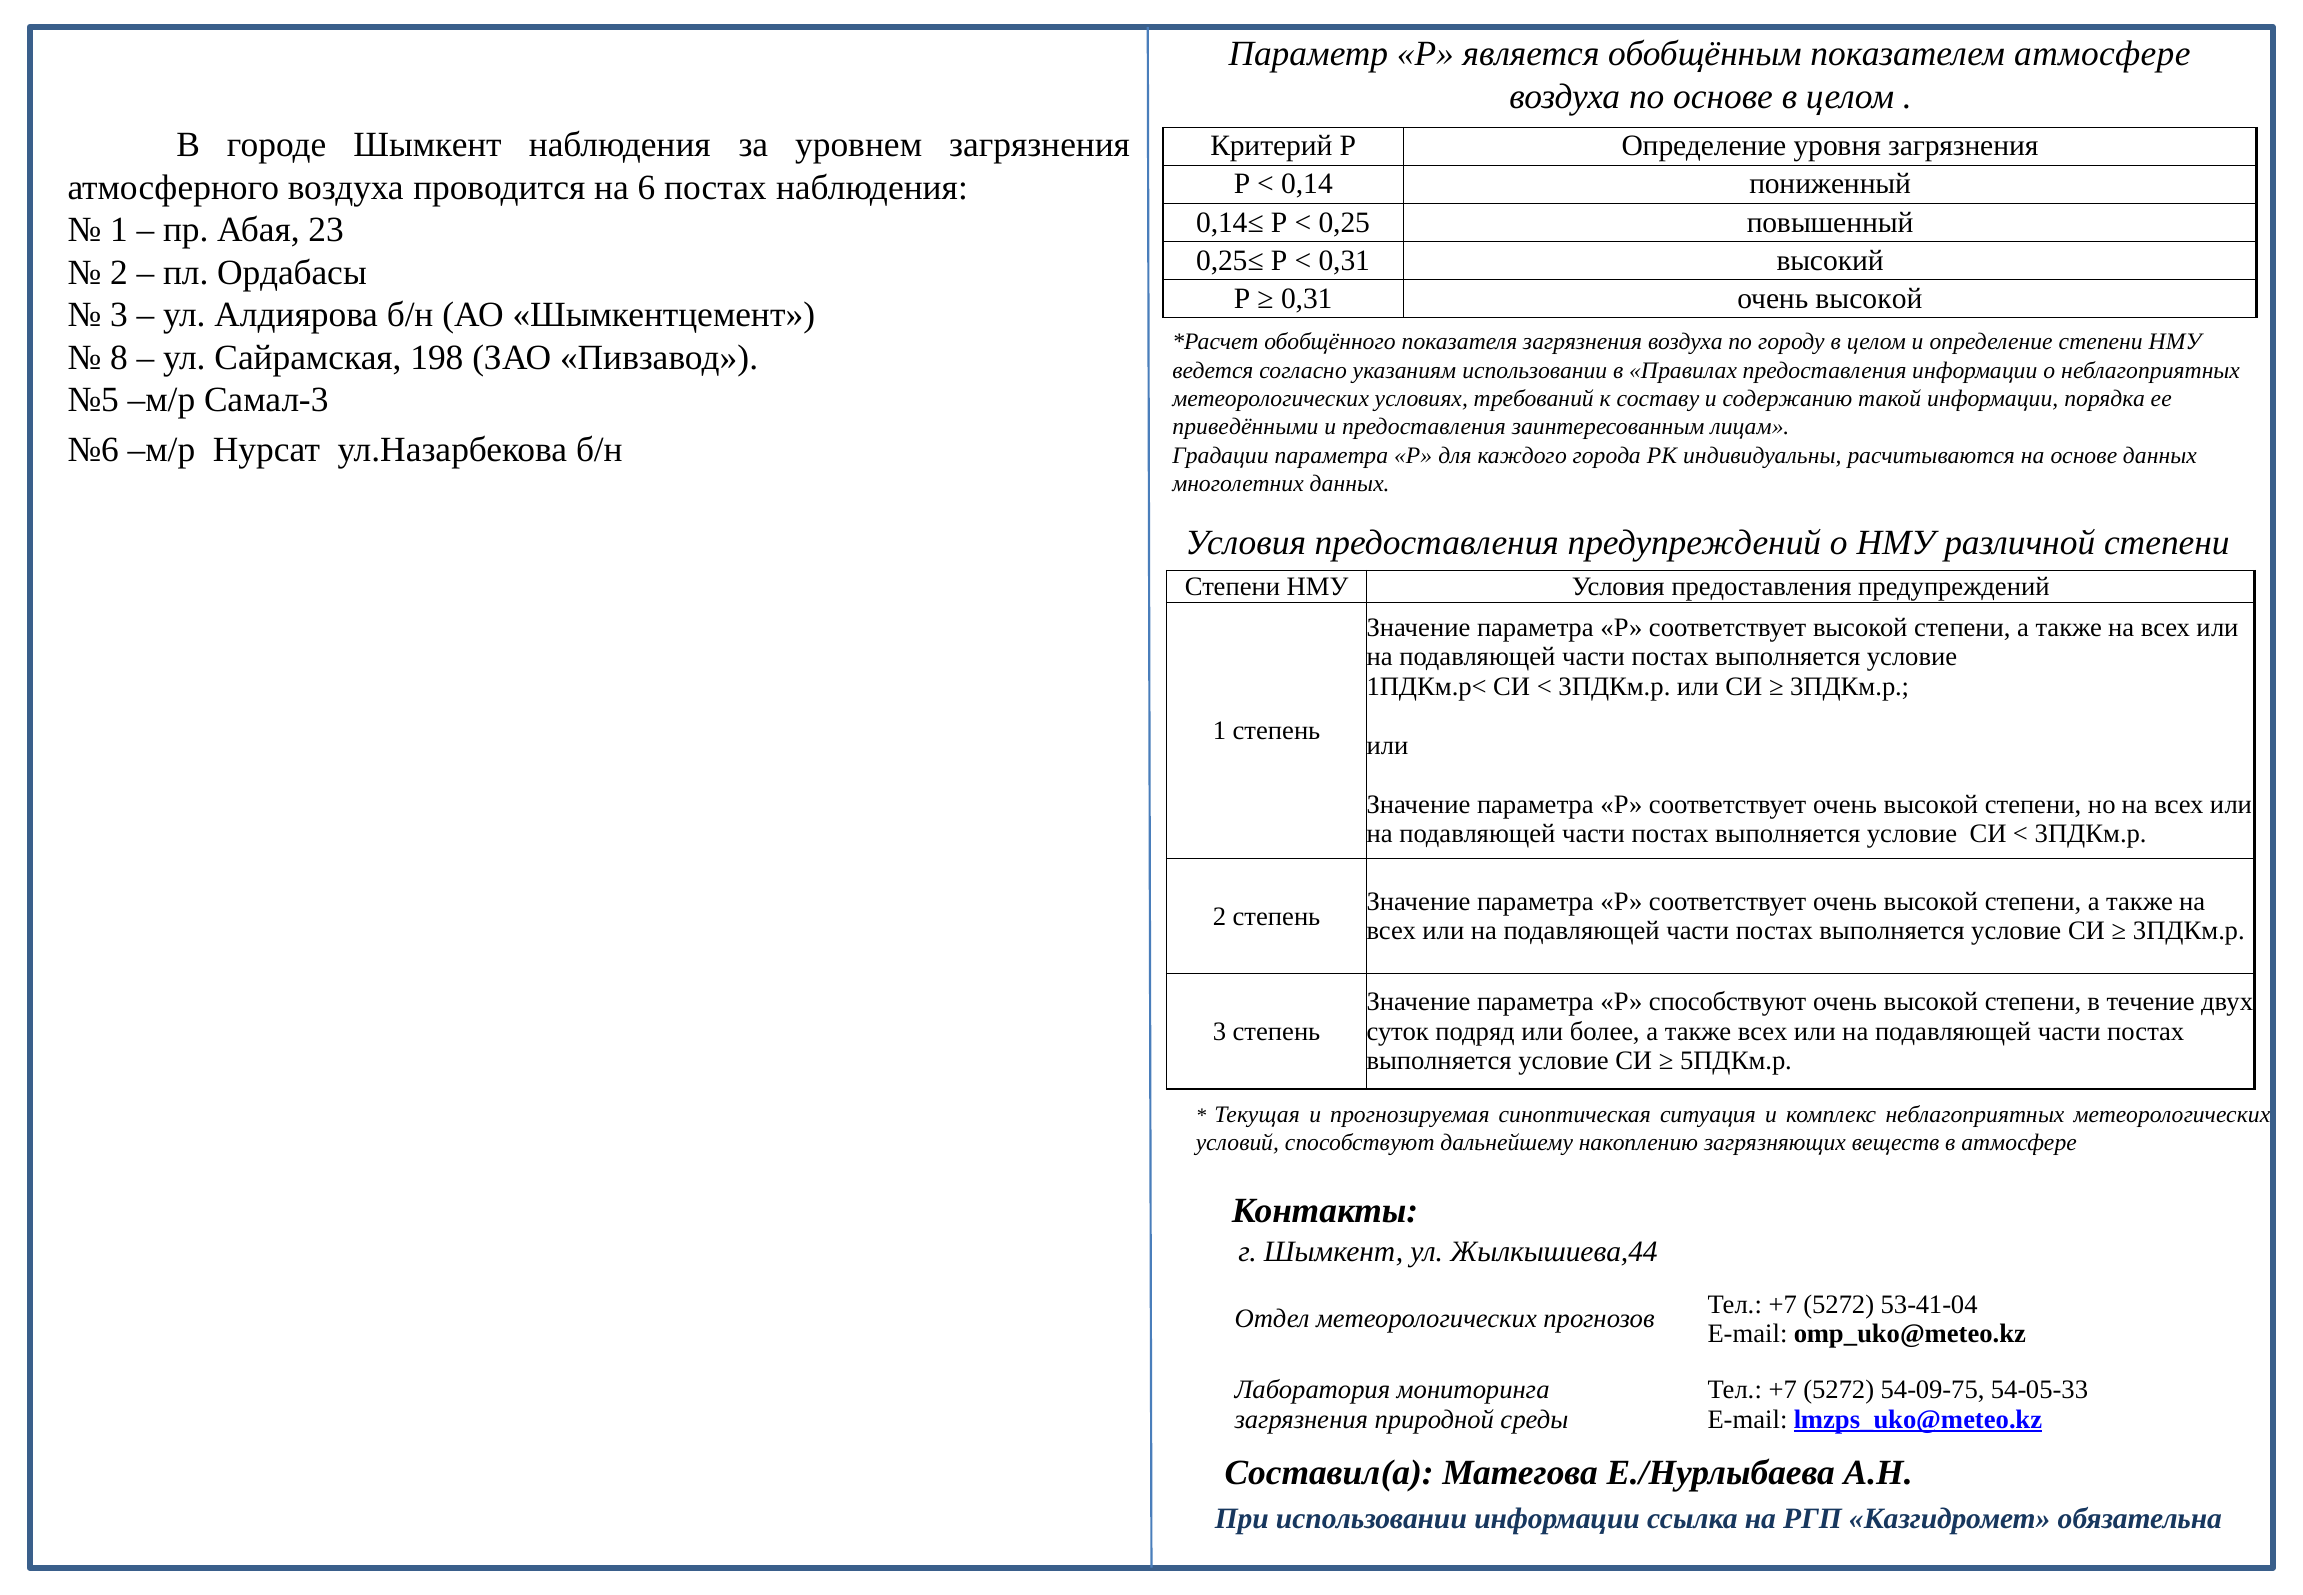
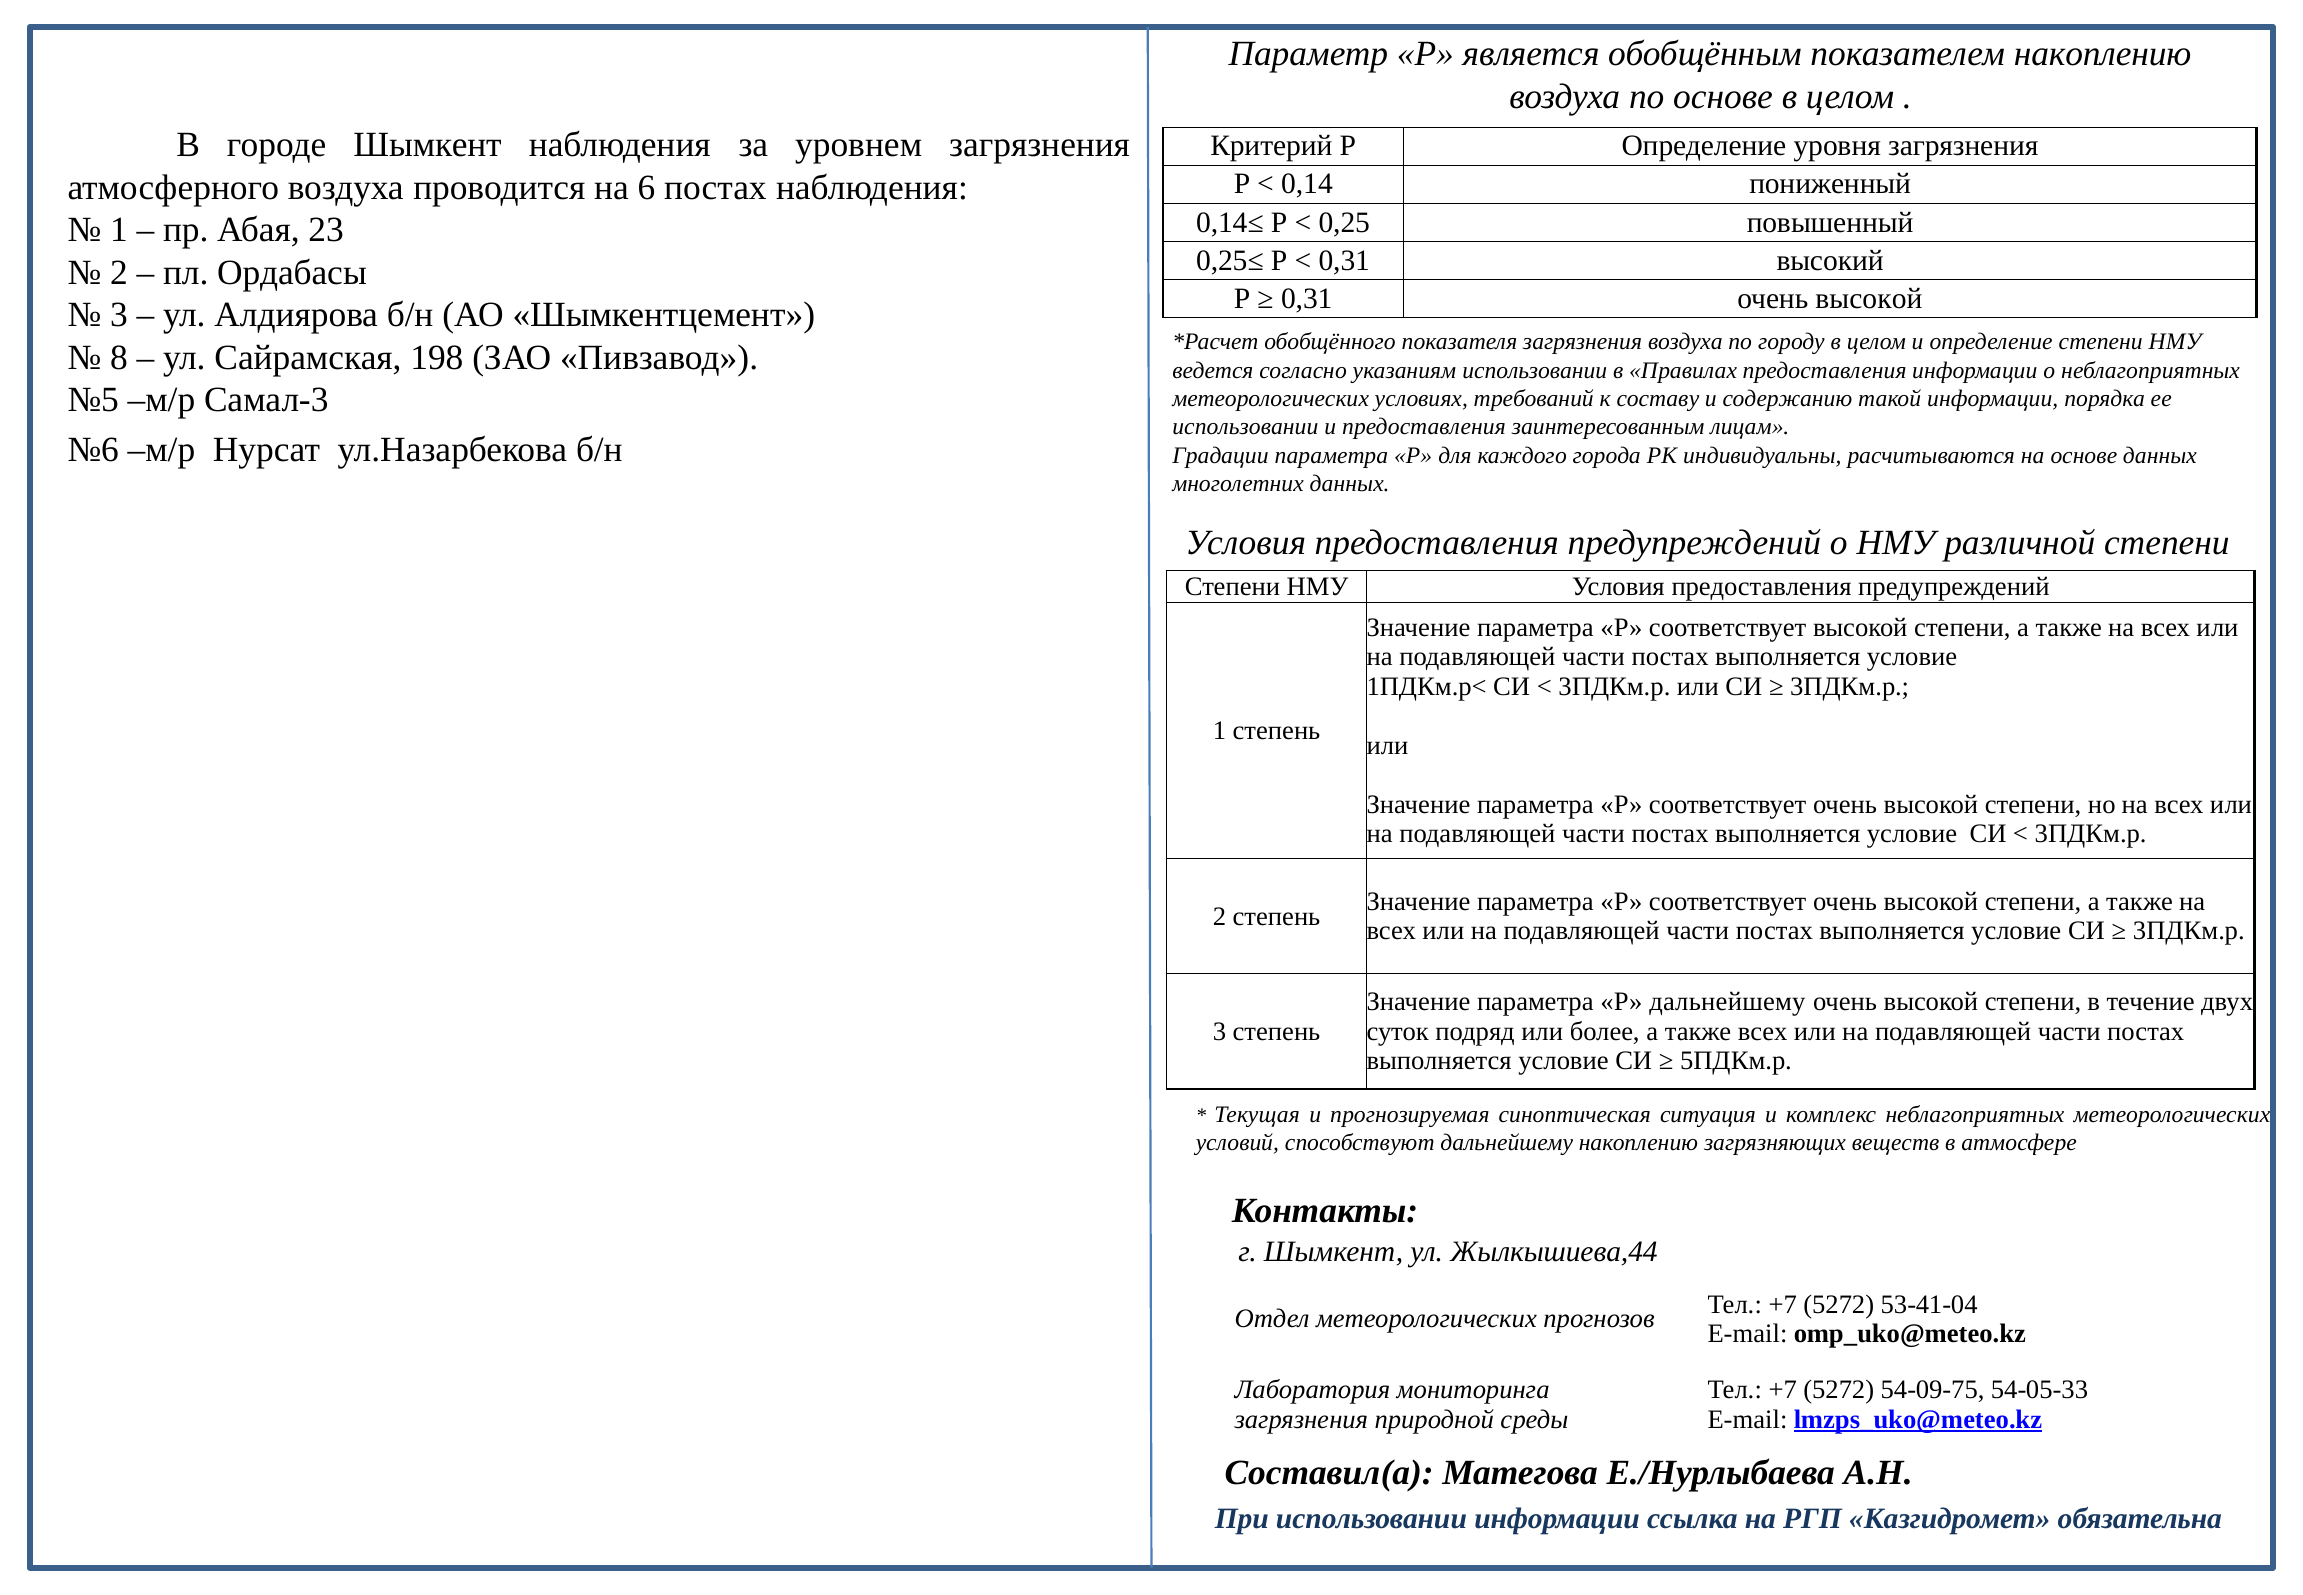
показателем атмосфере: атмосфере -> накоплению (2103, 54)
приведёнными: приведёнными -> использовании (1245, 427)
Р способствуют: способствуют -> дальнейшему (1727, 1002)
